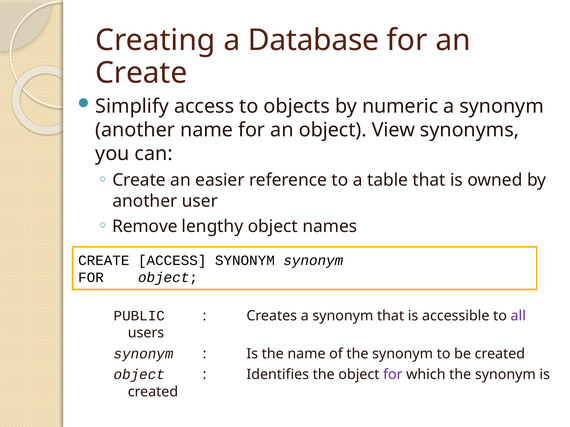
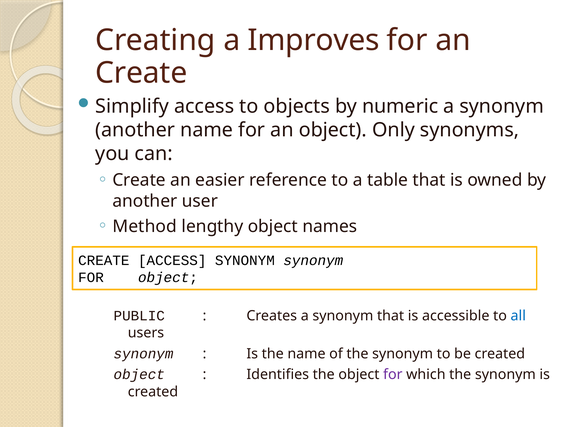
Database: Database -> Improves (314, 40)
View: View -> Only (393, 130)
Remove: Remove -> Method (145, 227)
all colour: purple -> blue (518, 316)
